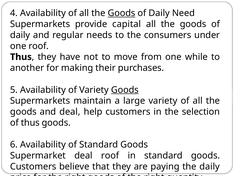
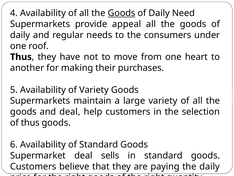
capital: capital -> appeal (127, 24)
while: while -> heart (196, 57)
Goods underline: present -> none (125, 90)
deal roof: roof -> sells (110, 155)
